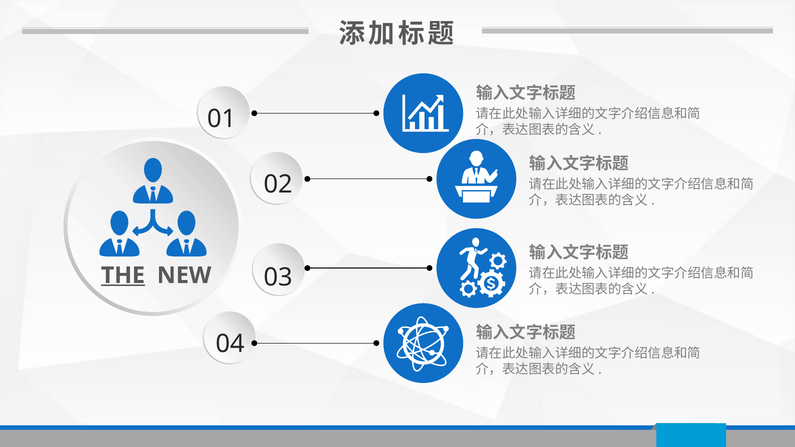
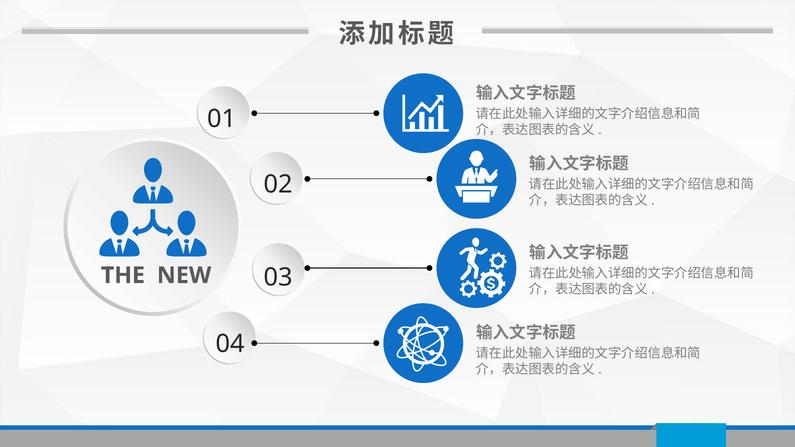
THE underline: present -> none (123, 275)
